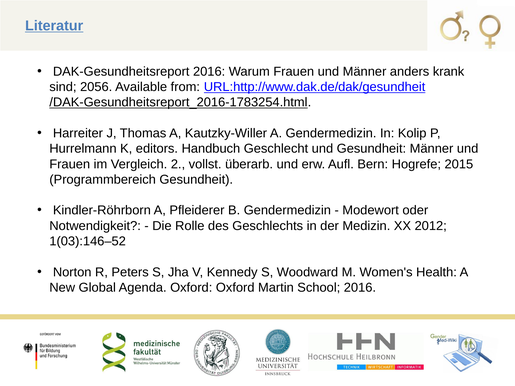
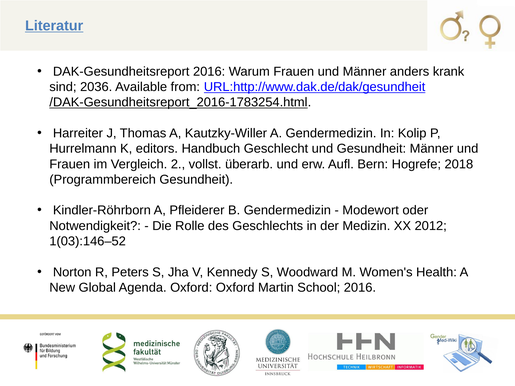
2056: 2056 -> 2036 (96, 87)
2015: 2015 -> 2018 (459, 164)
